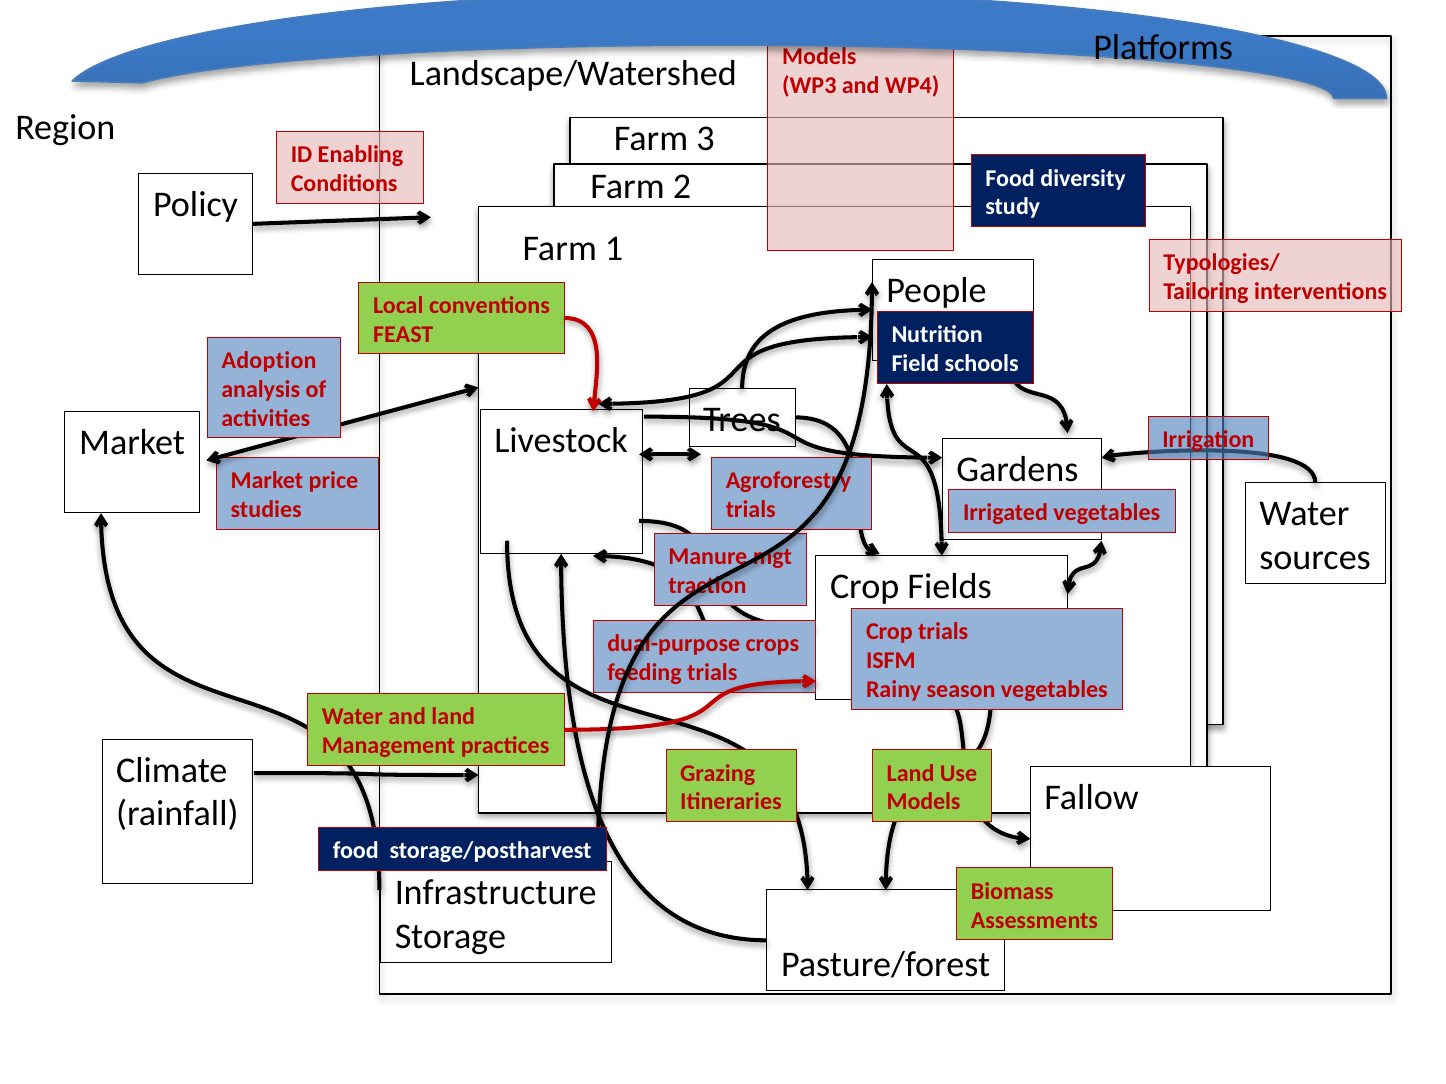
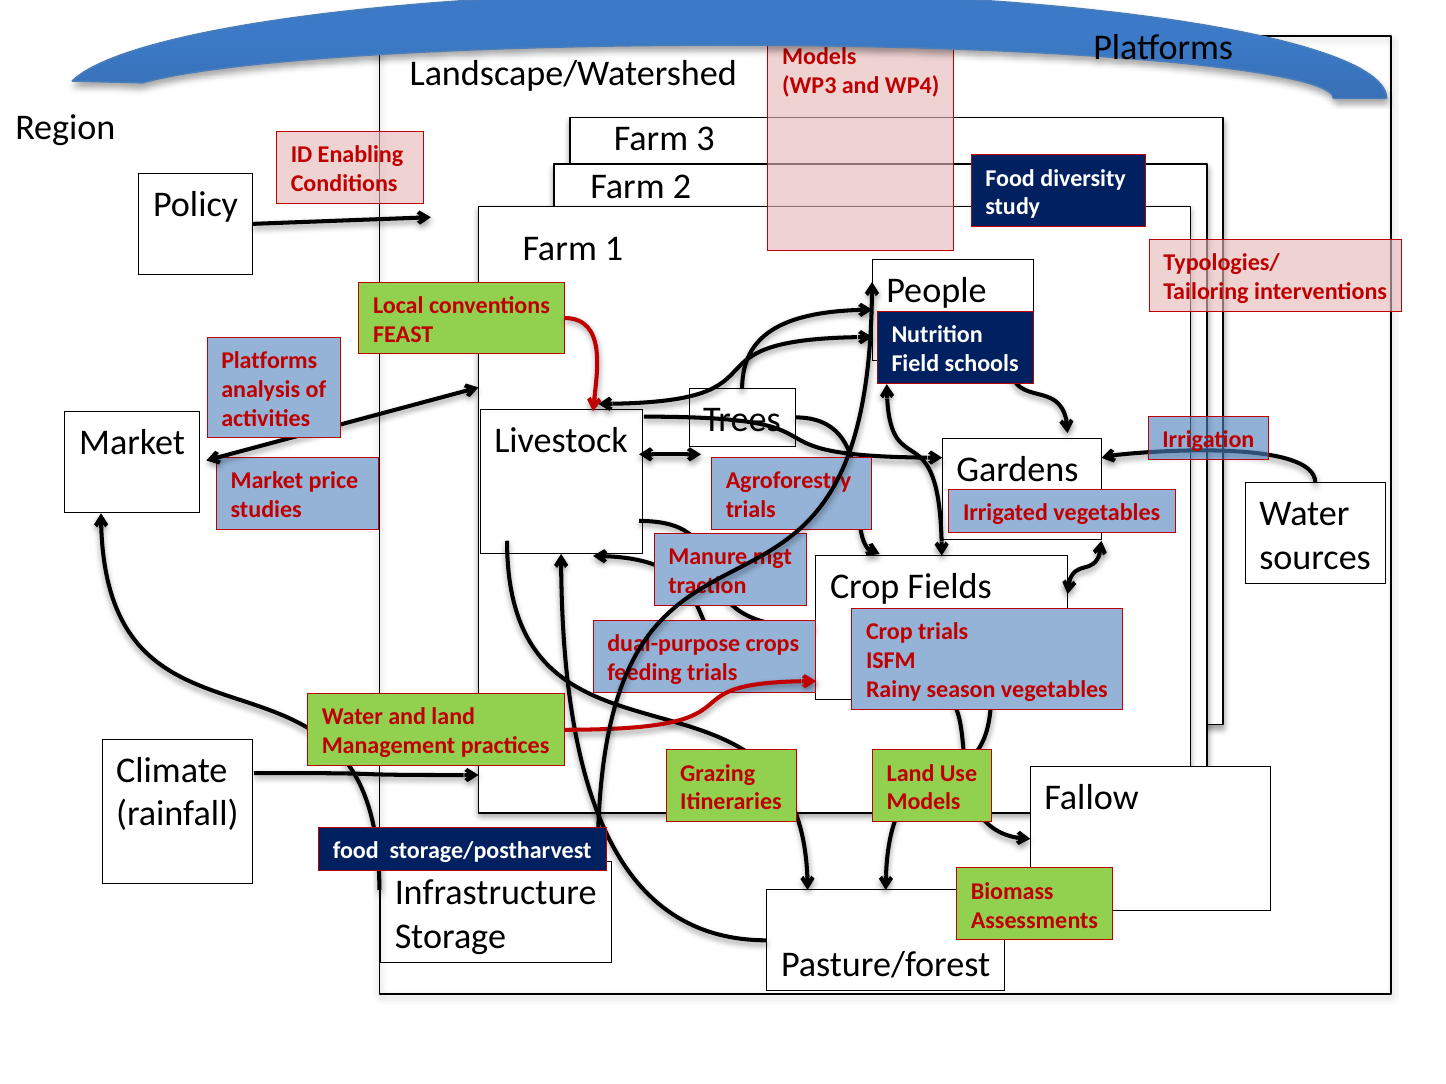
Adoption: Adoption -> Platforms (269, 360)
